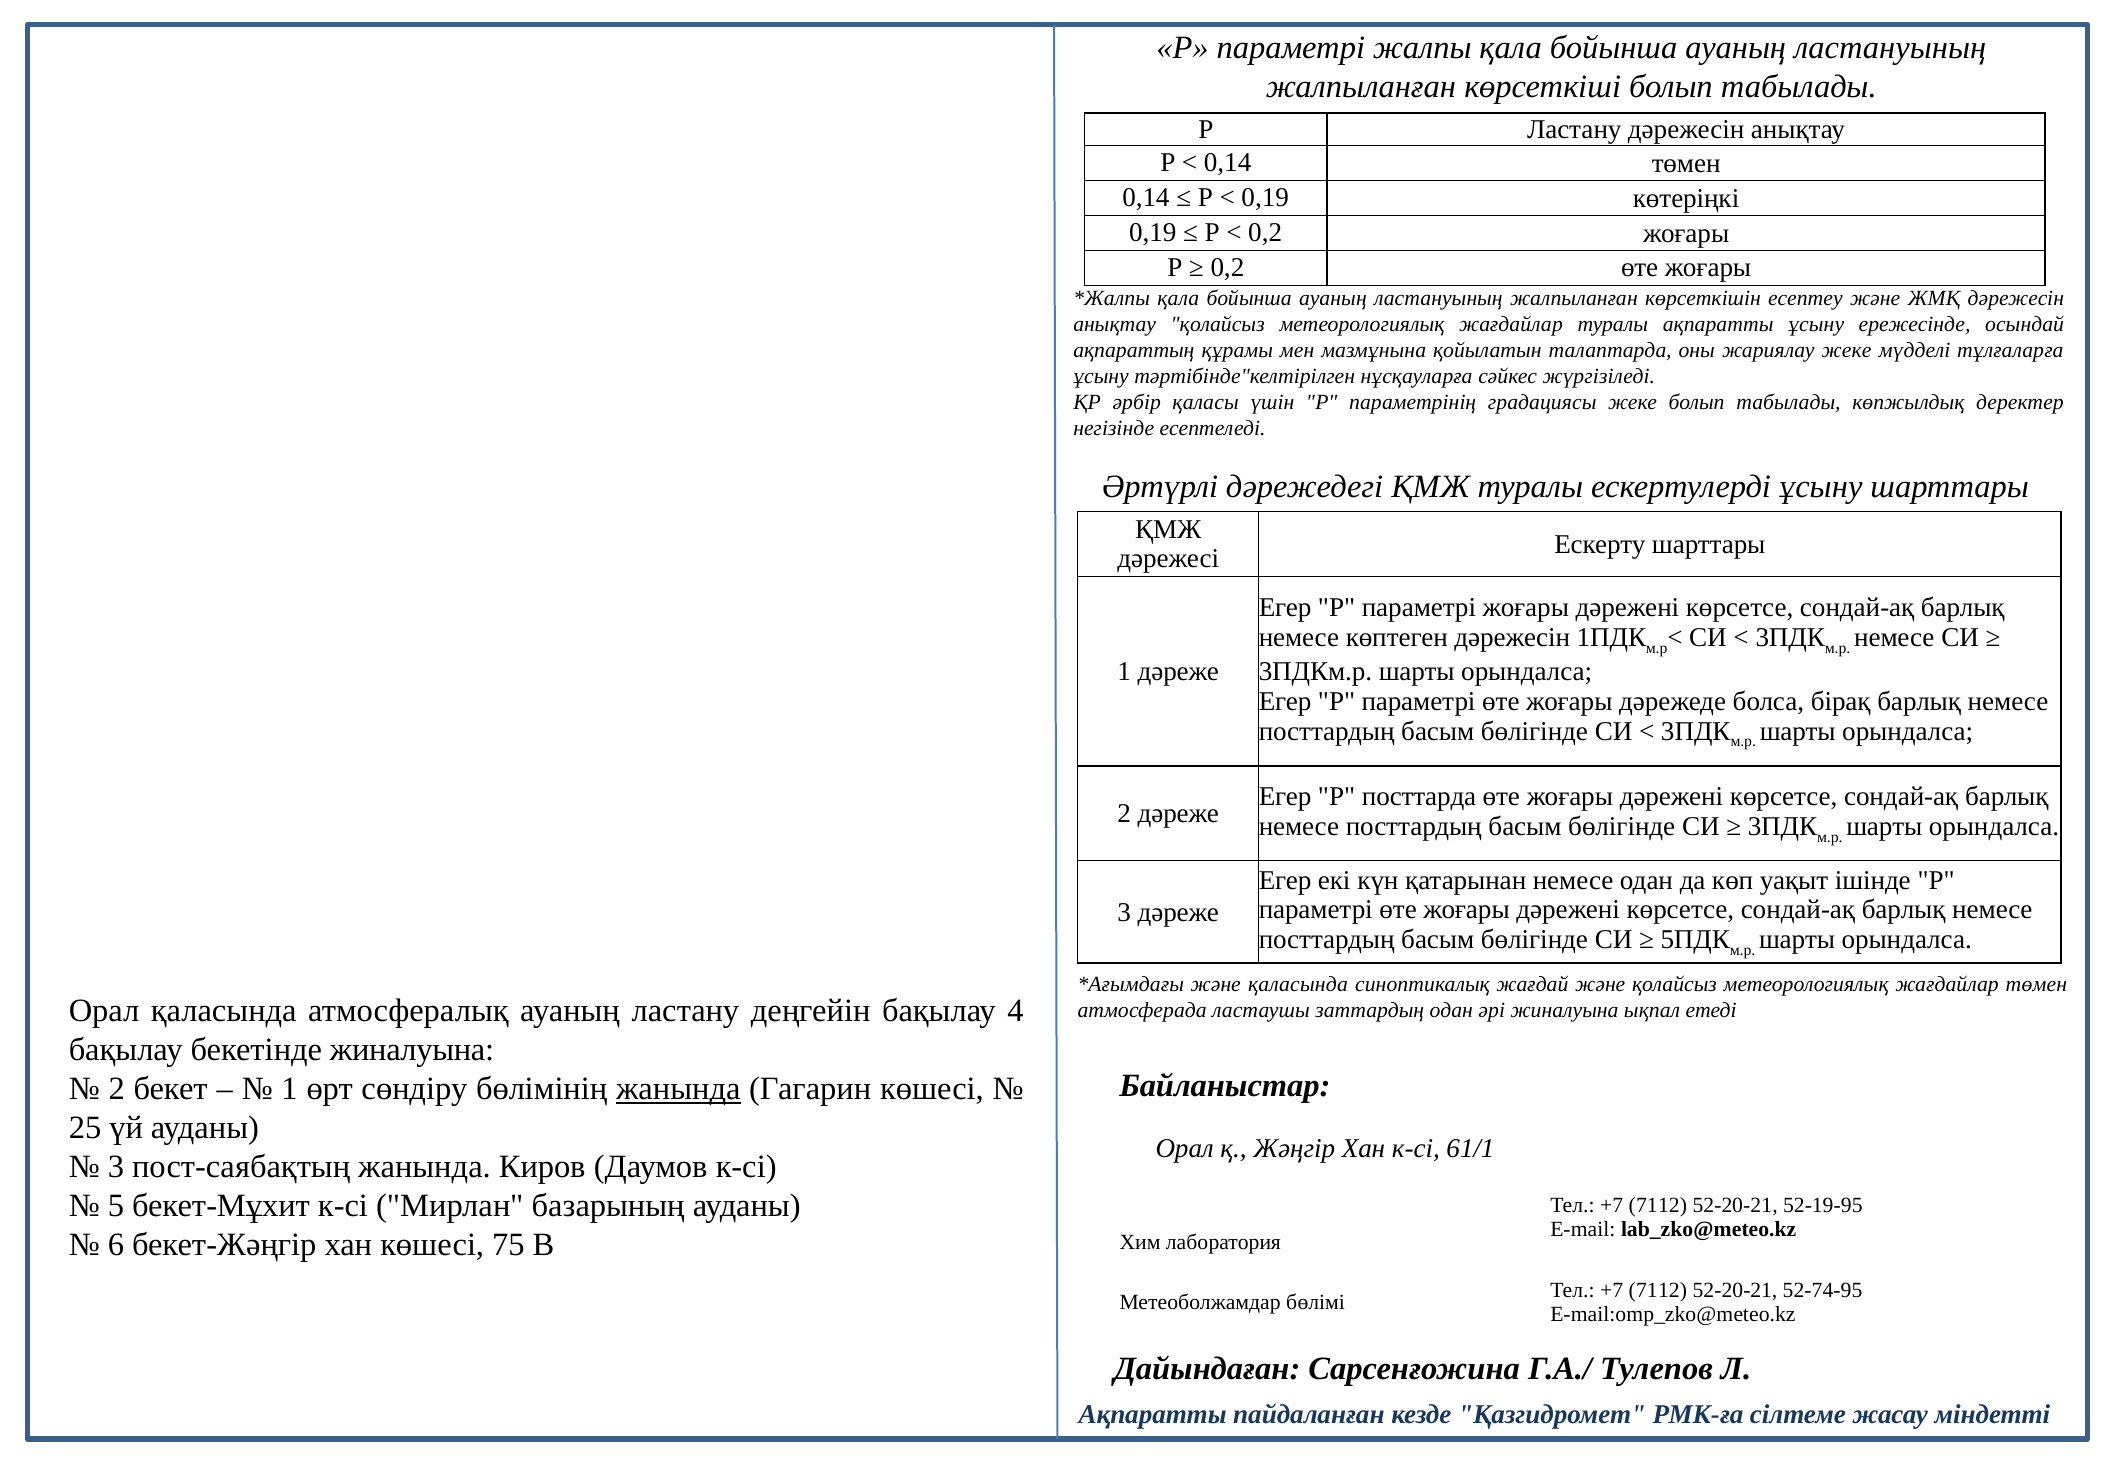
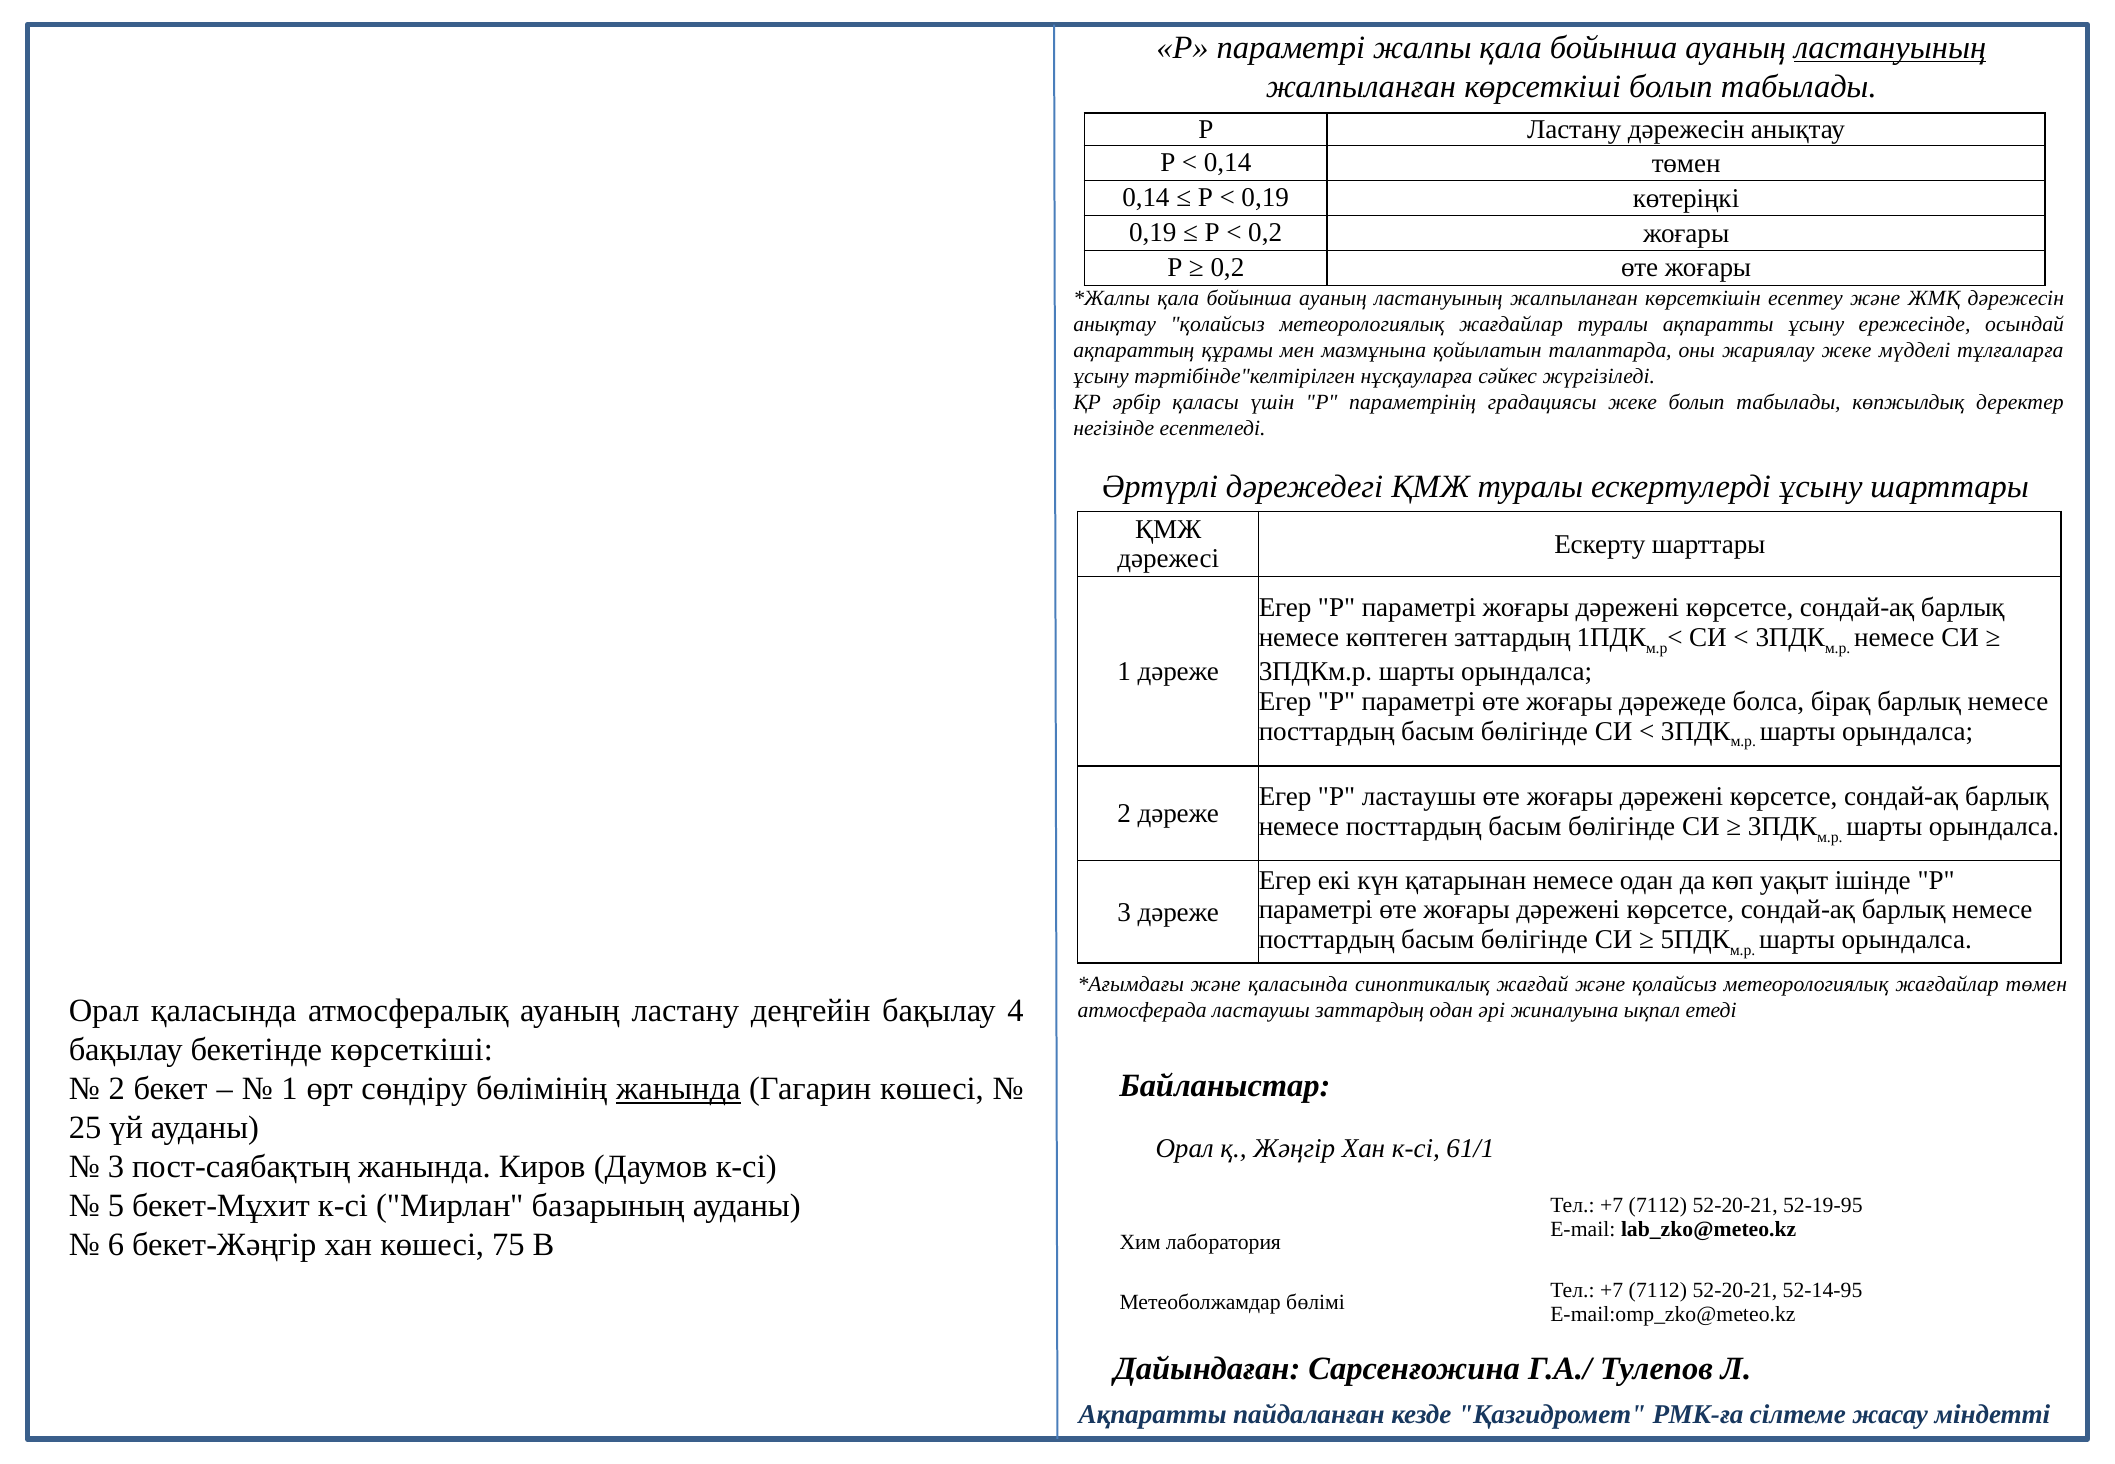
ластануының underline: none -> present (1890, 48)
көптеген дәрежесін: дәрежесін -> заттардың (1512, 637)
Р посттарда: посттарда -> ластаушы (1419, 797)
бекетінде жиналуына: жиналуына -> көрсеткіші (412, 1050)
52-74-95: 52-74-95 -> 52-14-95 (1823, 1291)
